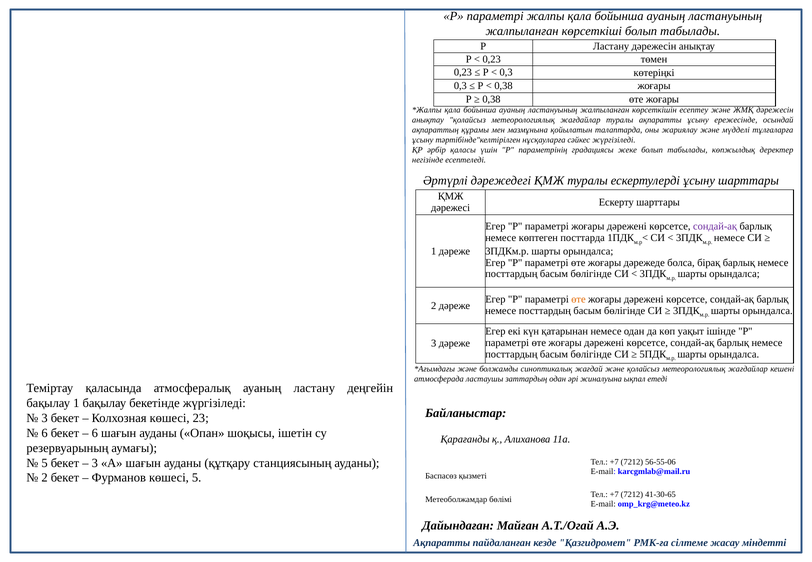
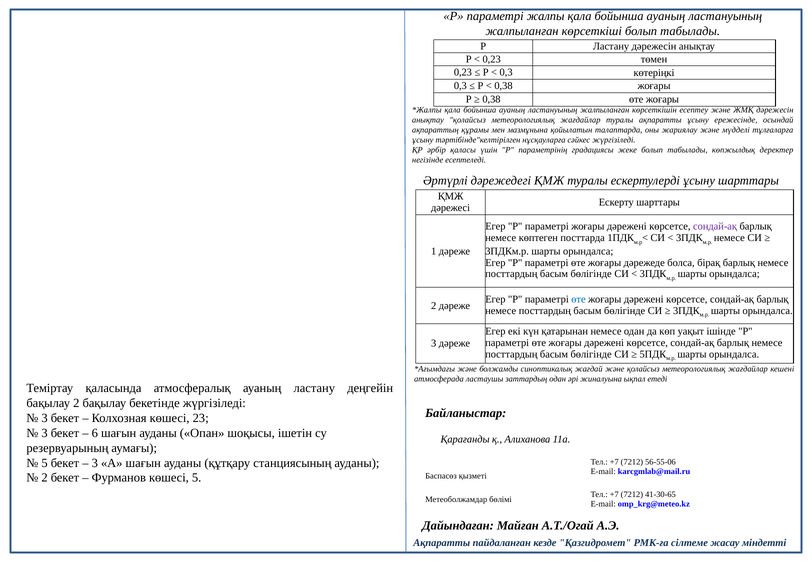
өте colour: orange -> blue (578, 299)
бақылау 1: 1 -> 2 (76, 403)
6: 6 -> 3 (45, 433)
